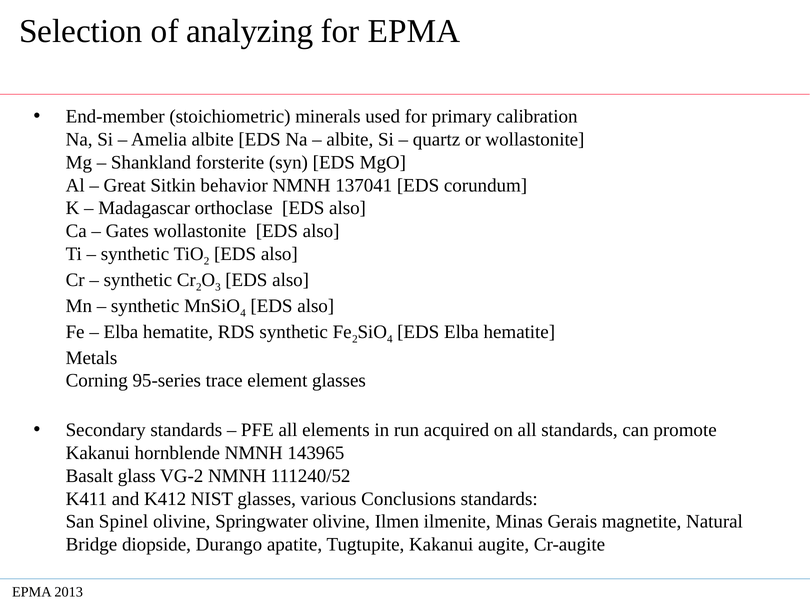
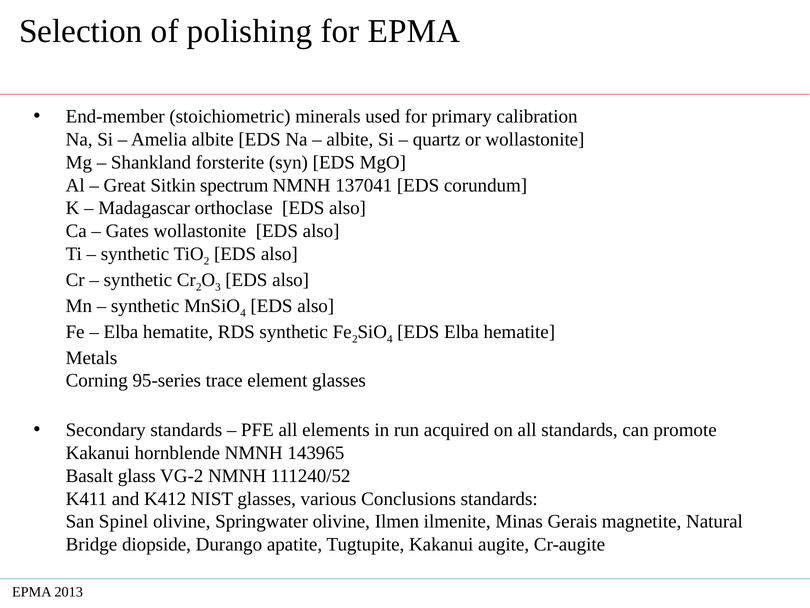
analyzing: analyzing -> polishing (250, 31)
behavior: behavior -> spectrum (234, 185)
